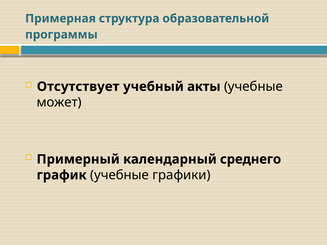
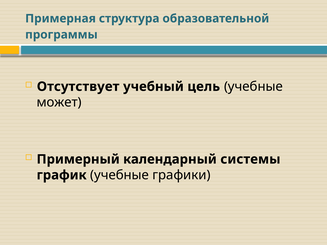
акты: акты -> цель (204, 87)
среднего: среднего -> системы (250, 159)
